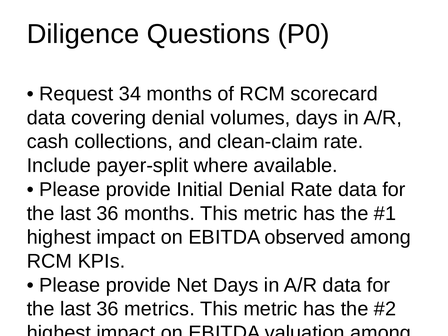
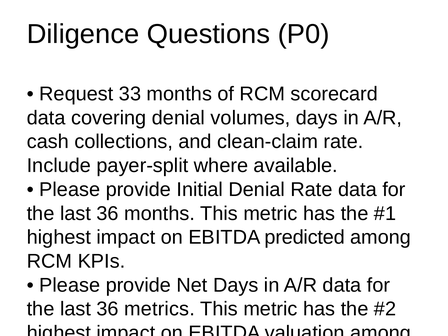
34: 34 -> 33 (130, 94)
observed: observed -> predicted (305, 237)
